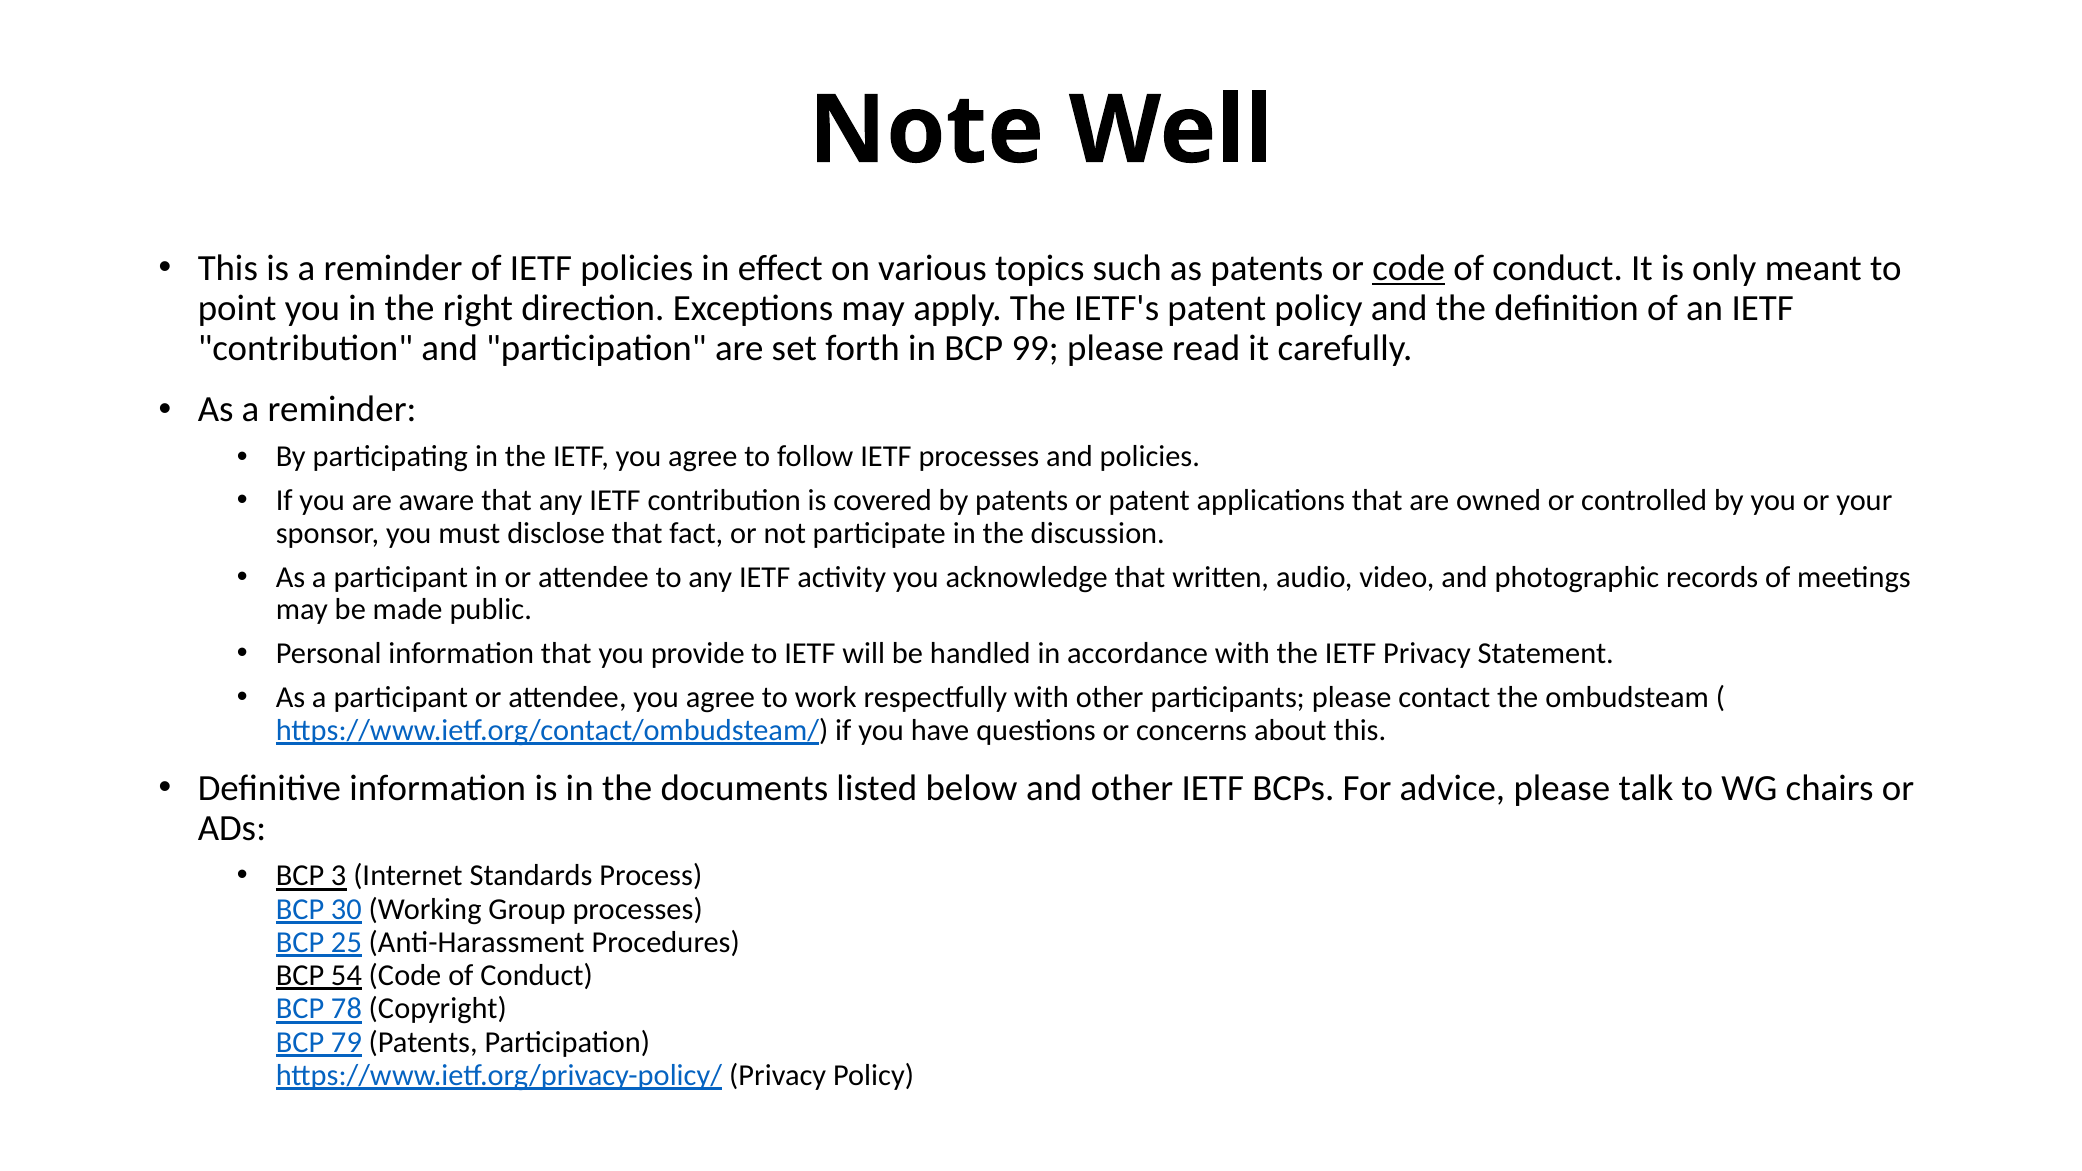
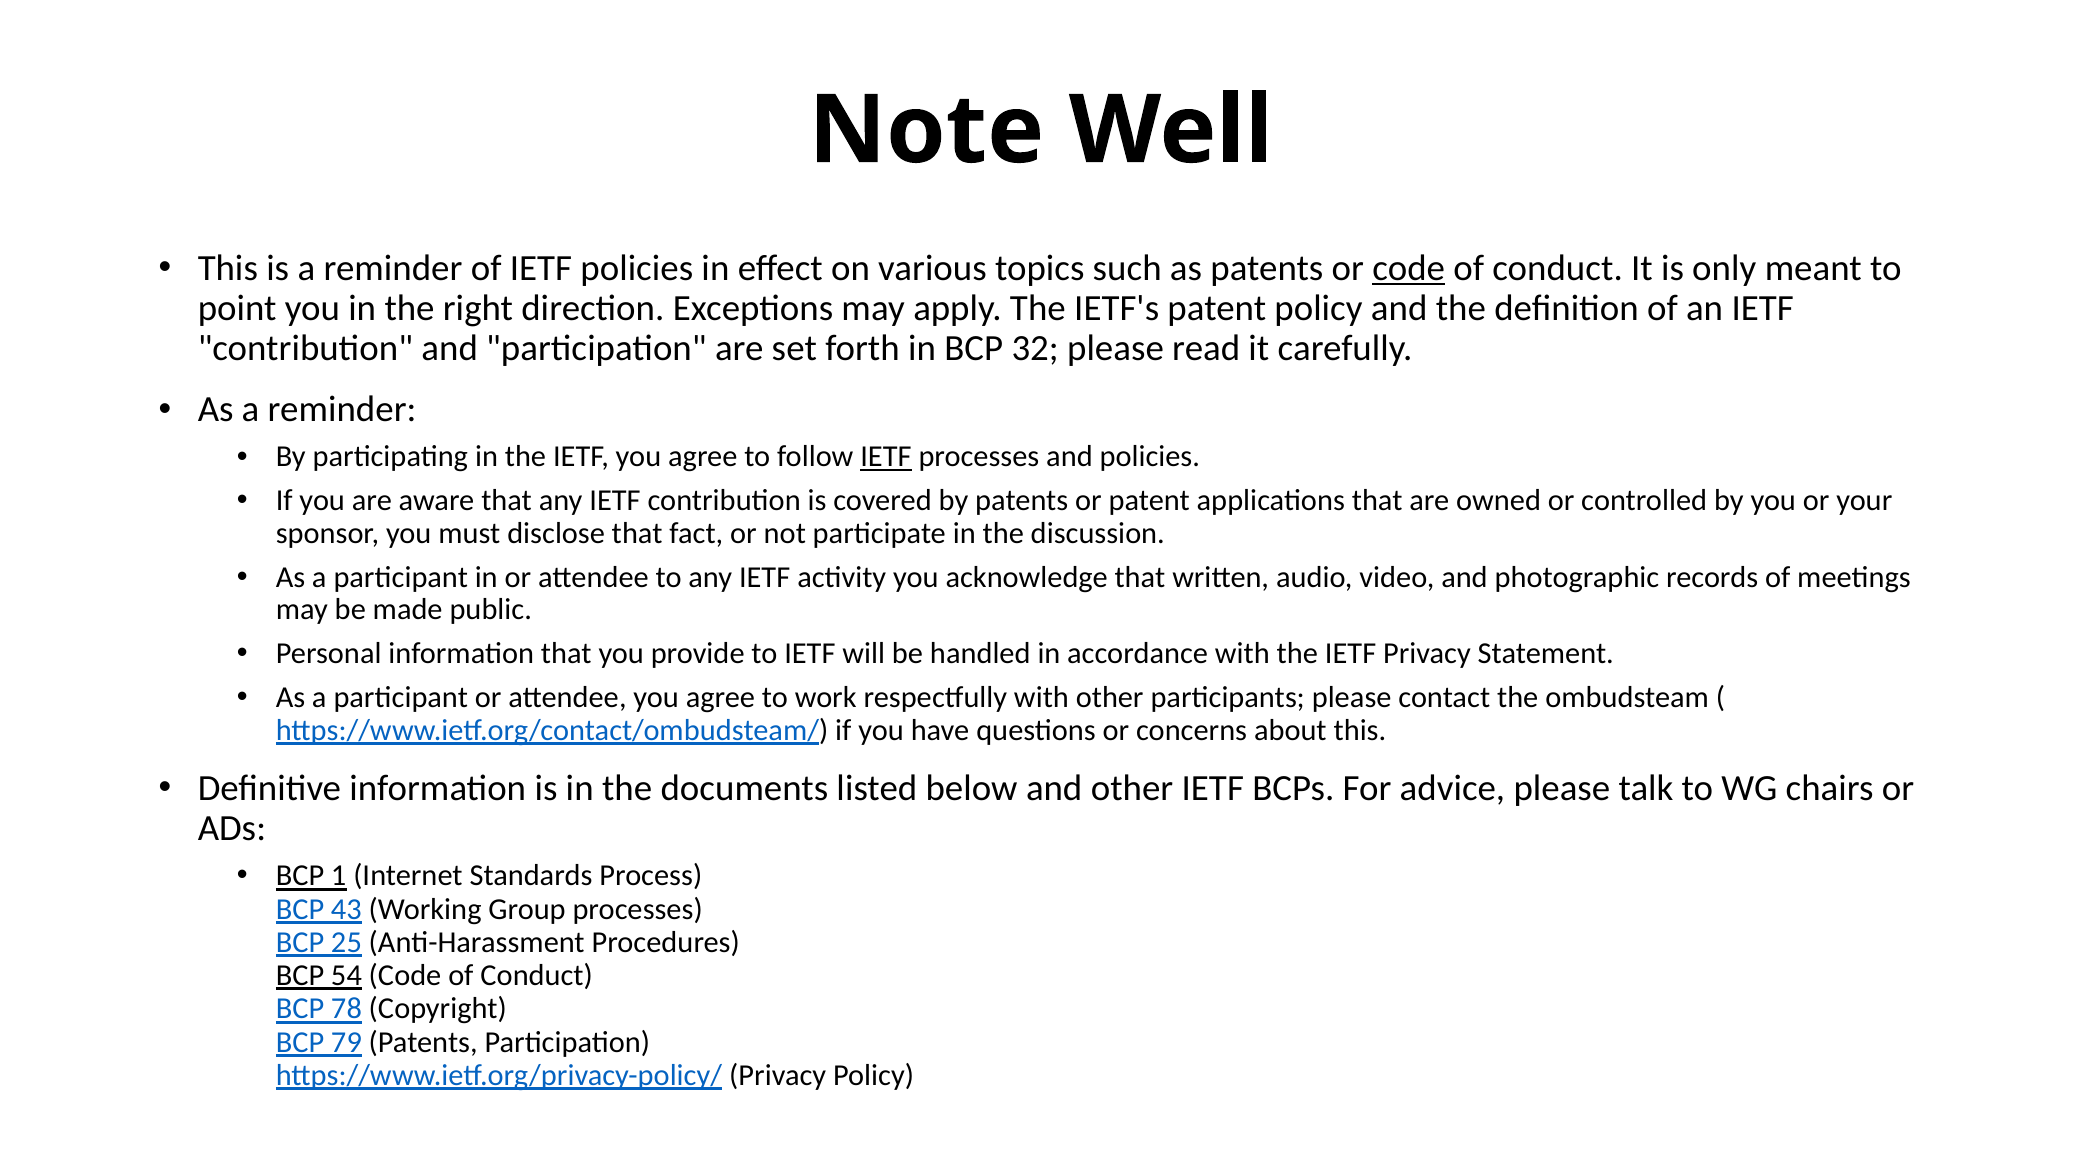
99: 99 -> 32 (1035, 348)
IETF underline: none -> present (886, 457)
3: 3 -> 1 (339, 876)
30: 30 -> 43 (346, 909)
